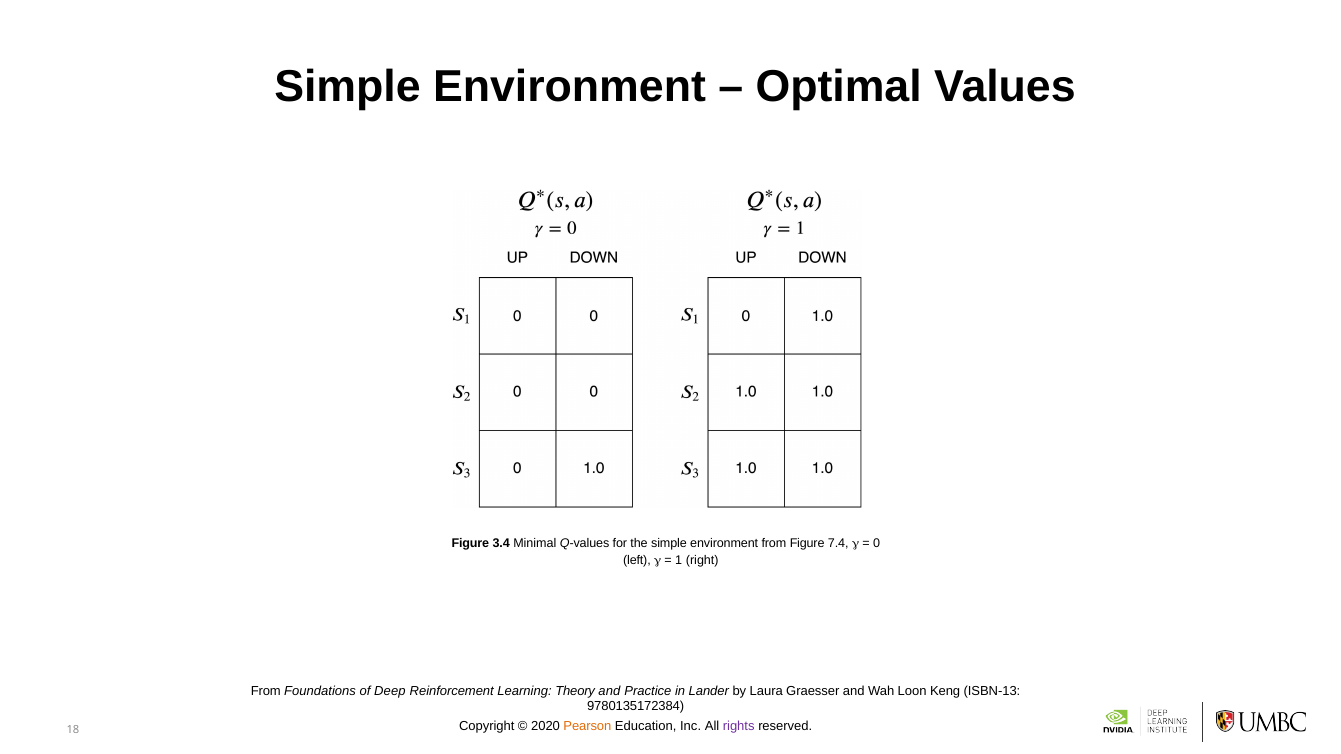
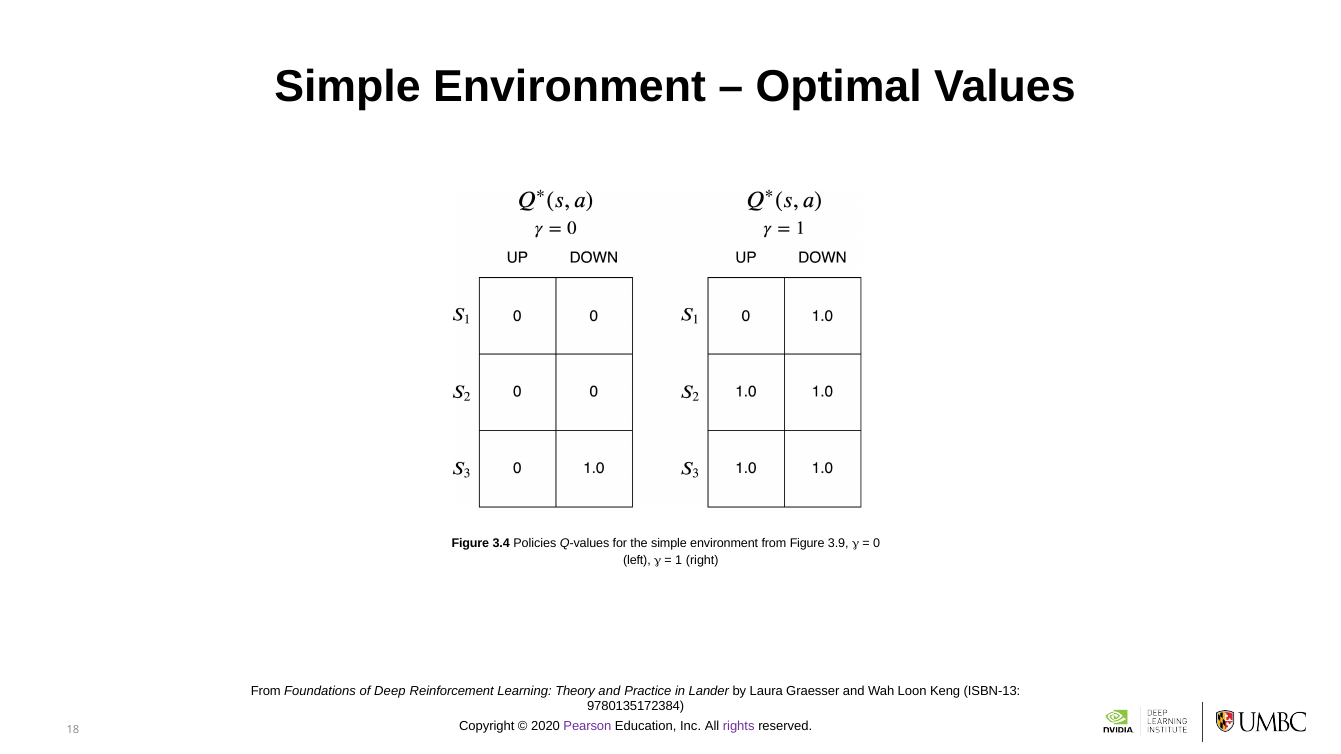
Minimal: Minimal -> Policies (535, 544)
7.4: 7.4 -> 3.9 (838, 544)
Pearson colour: orange -> purple (587, 726)
